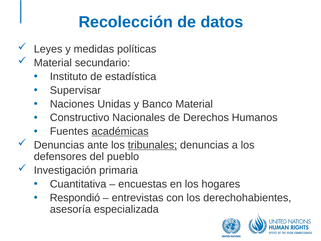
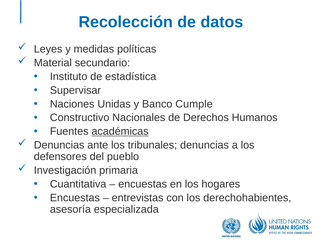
Banco Material: Material -> Cumple (194, 104)
tribunales underline: present -> none (152, 145)
Respondió: Respondió -> Encuestas (75, 198)
